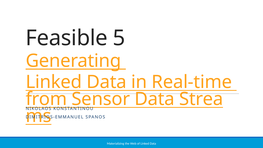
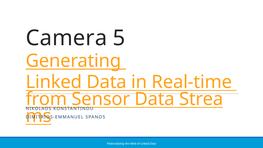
Feasible: Feasible -> Camera (66, 38)
